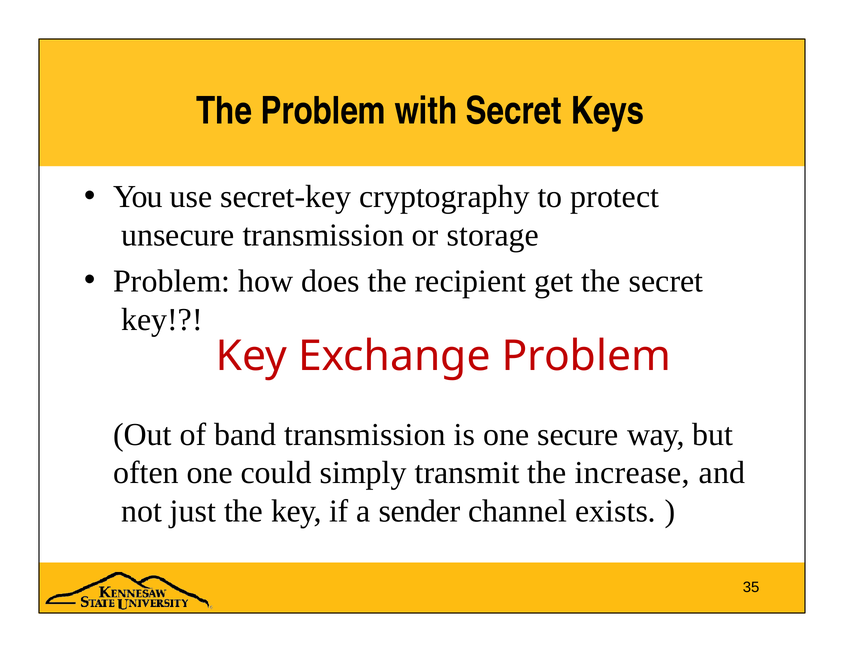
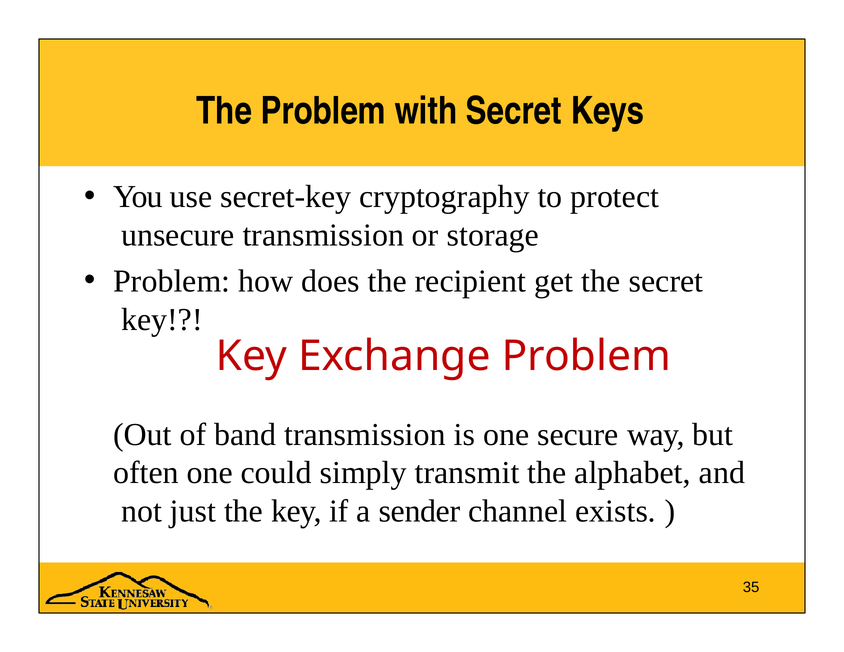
increase: increase -> alphabet (632, 473)
